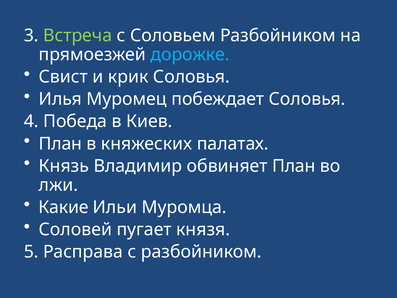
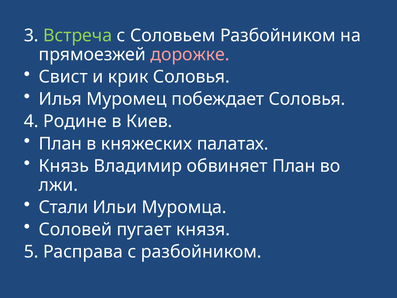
дорожке colour: light blue -> pink (190, 55)
Победа: Победа -> Родине (75, 121)
Какие: Какие -> Стали (63, 207)
